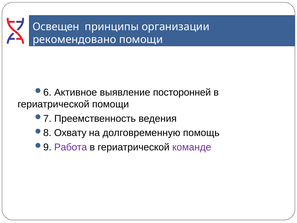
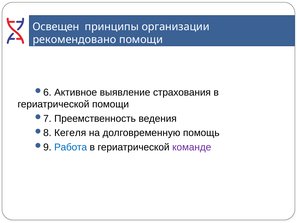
посторонней: посторонней -> страхования (182, 92)
Охвату: Охвату -> Кегеля (70, 133)
Работа colour: purple -> blue (71, 147)
